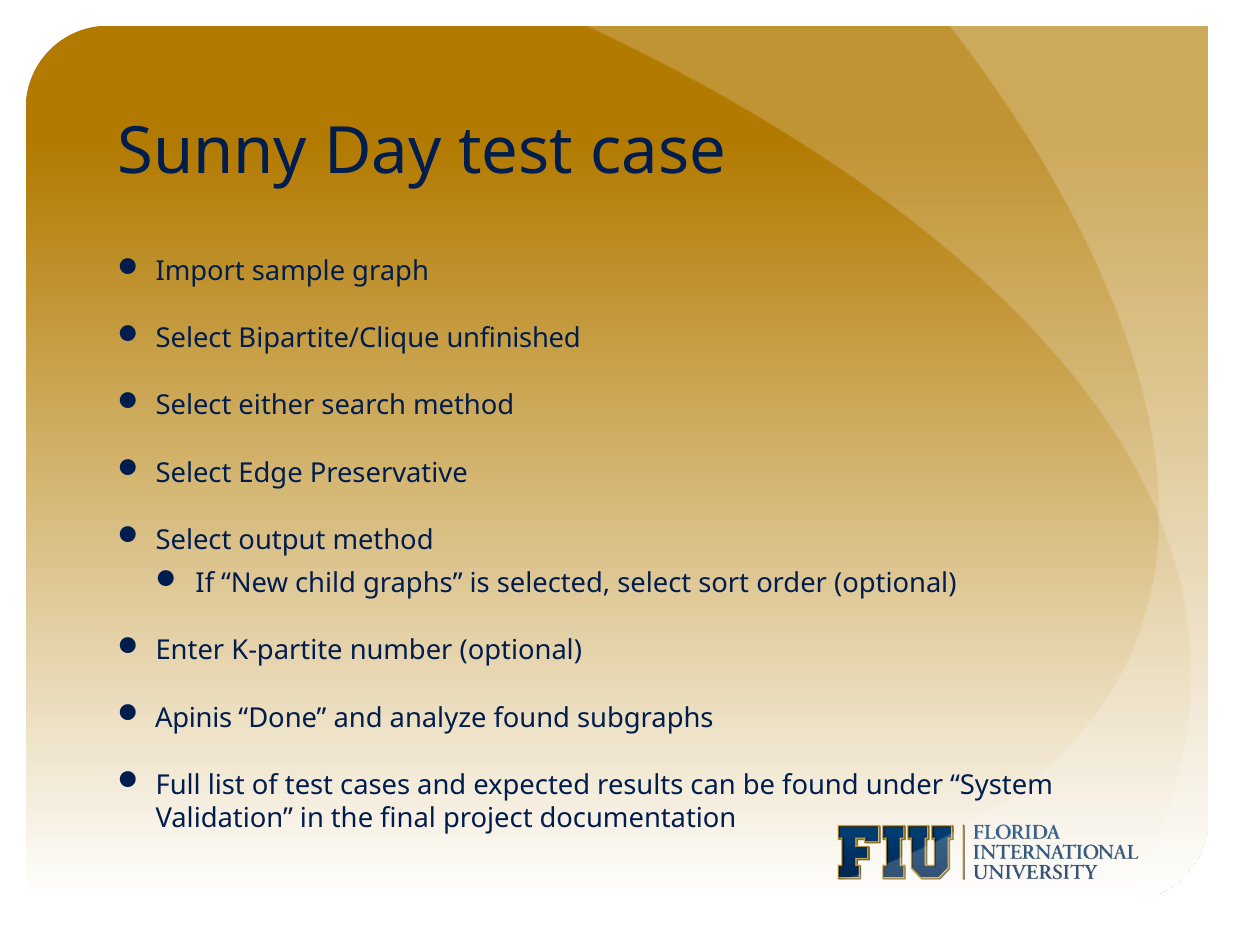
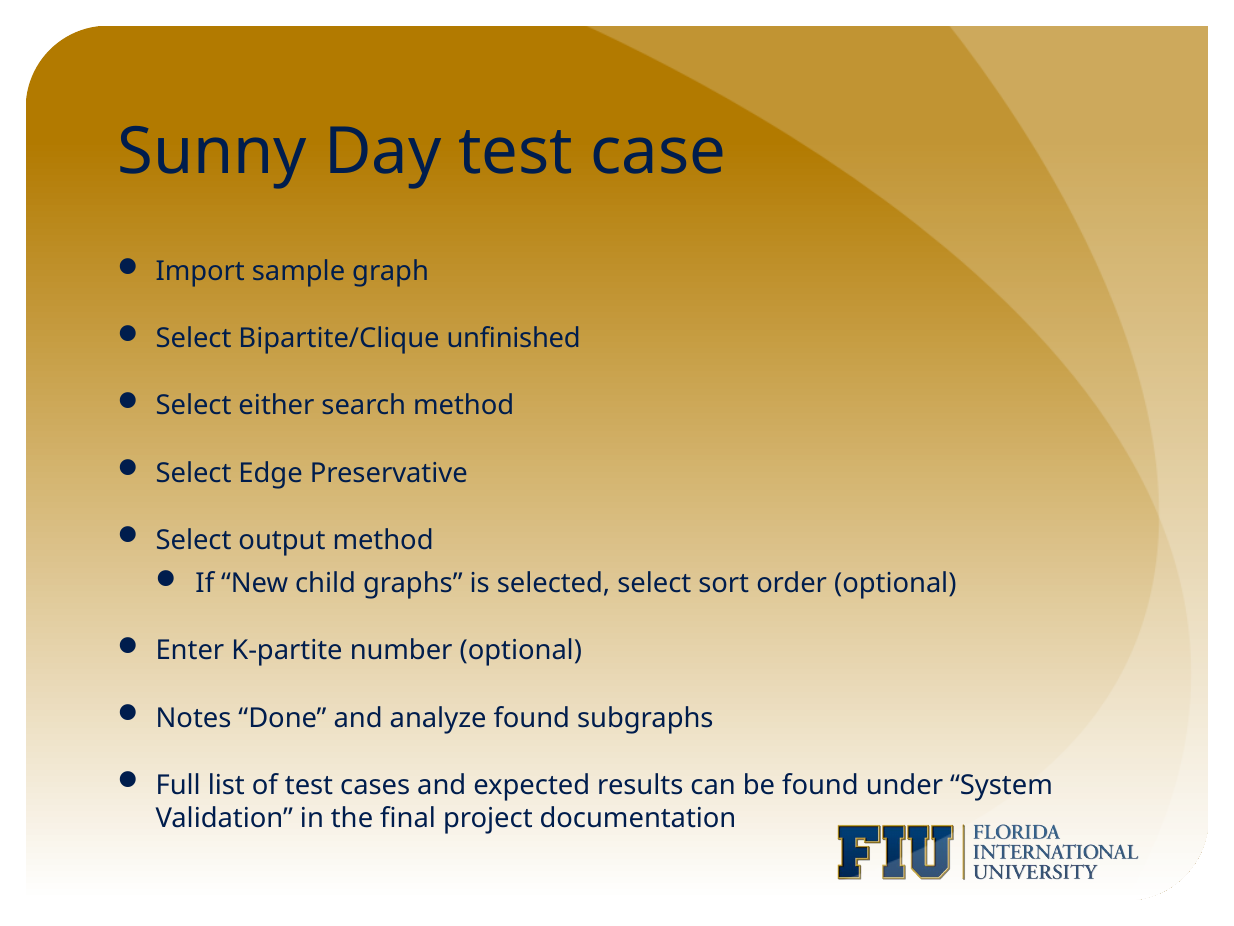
Apinis: Apinis -> Notes (194, 718)
